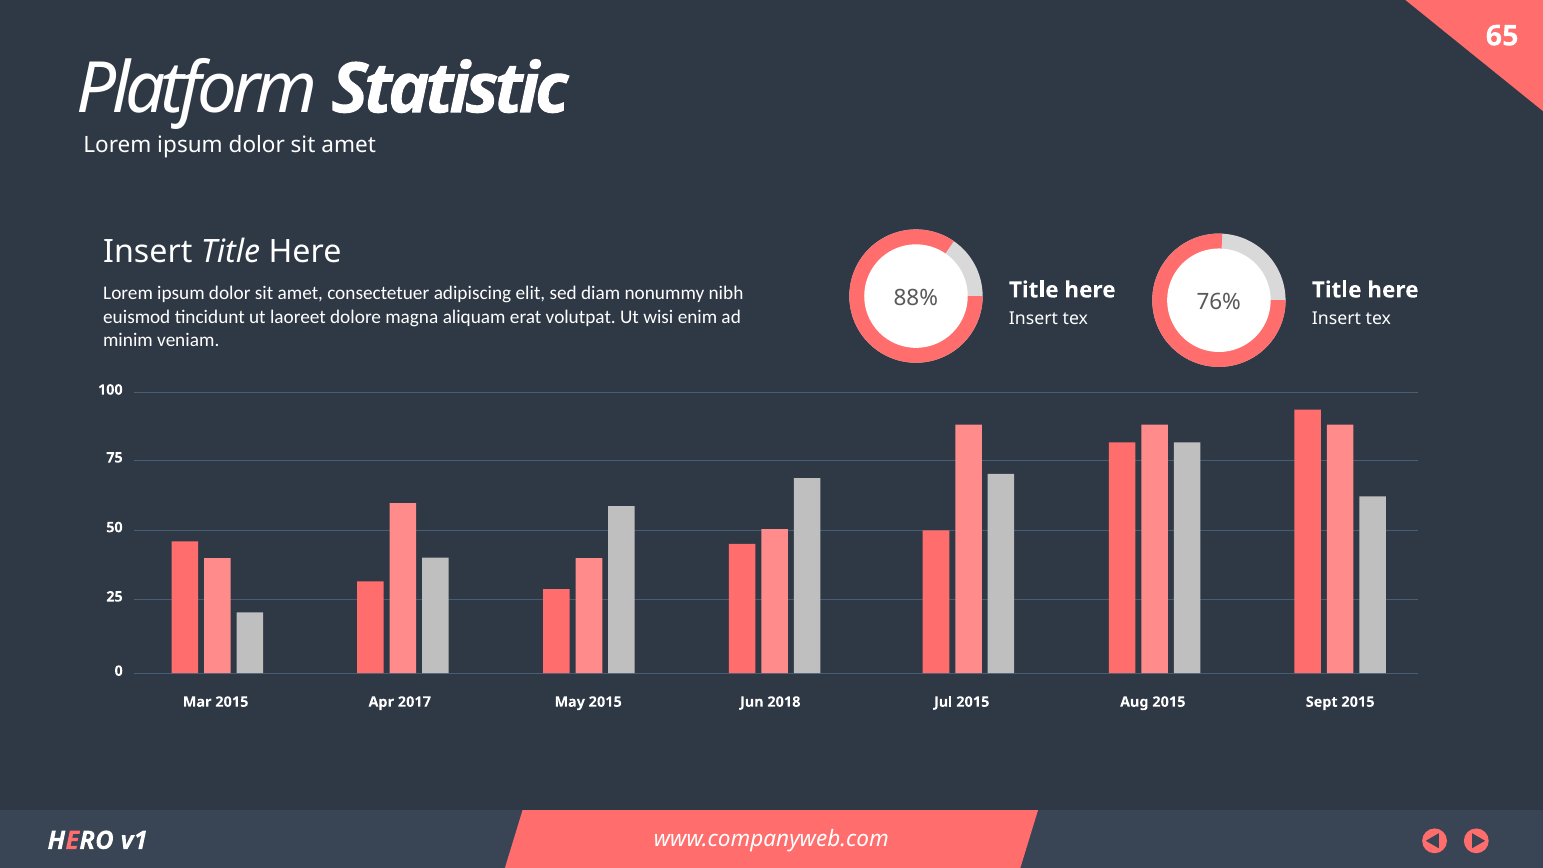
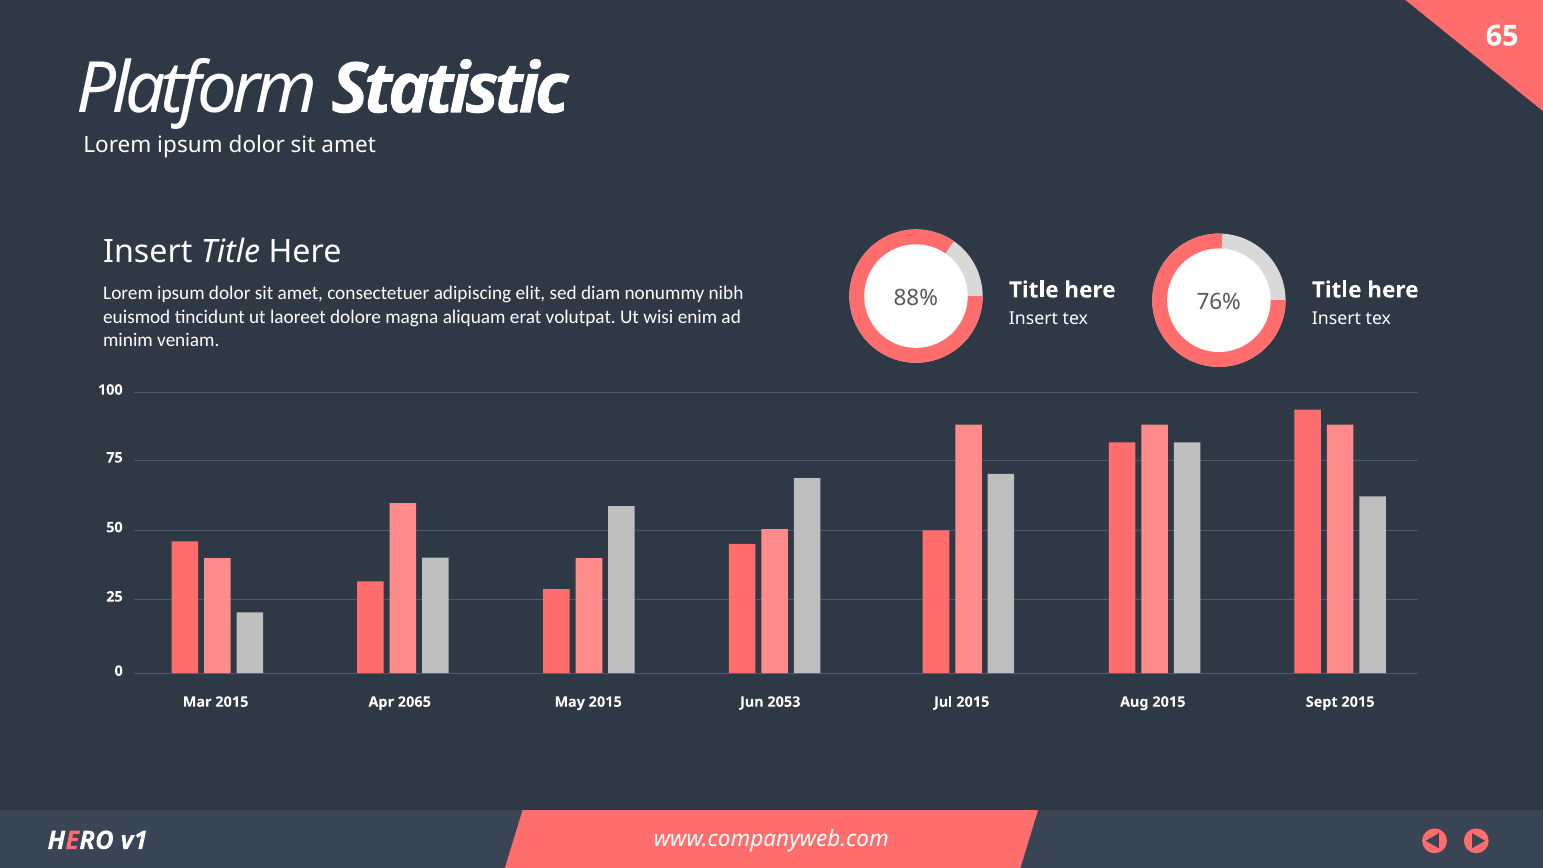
2017: 2017 -> 2065 (414, 702)
2018: 2018 -> 2053 (784, 702)
